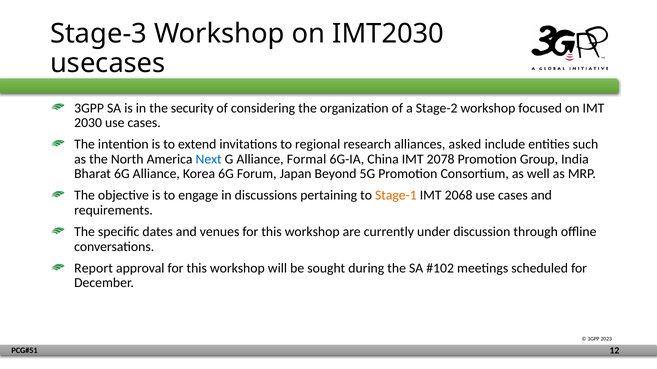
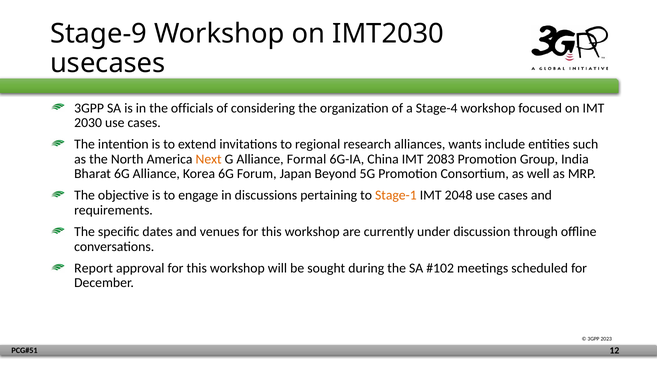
Stage-3: Stage-3 -> Stage-9 (99, 34)
security: security -> officials (192, 108)
Stage-2: Stage-2 -> Stage-4 (437, 108)
asked: asked -> wants (465, 145)
Next colour: blue -> orange (209, 159)
2078: 2078 -> 2083 (441, 159)
2068: 2068 -> 2048 (459, 196)
